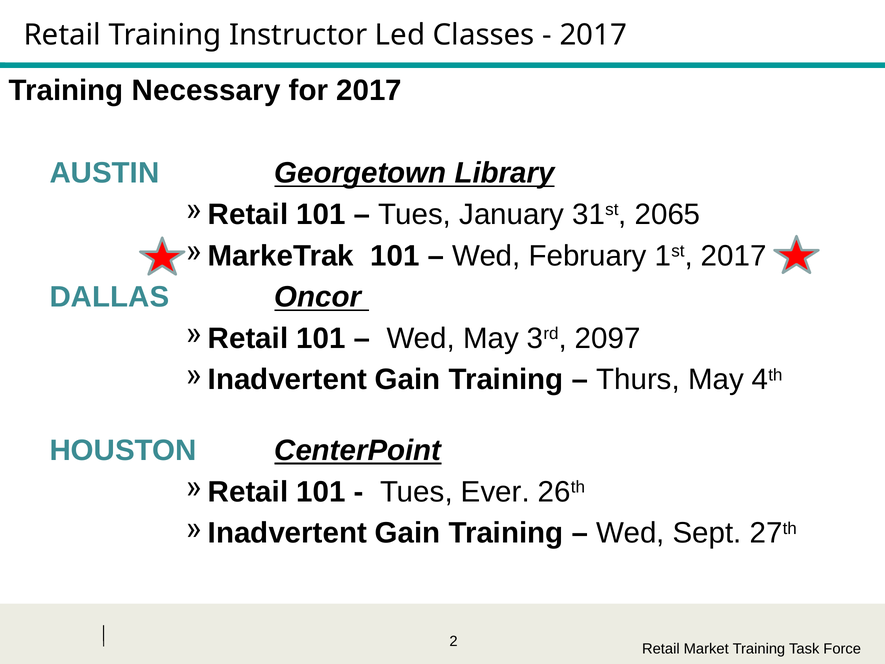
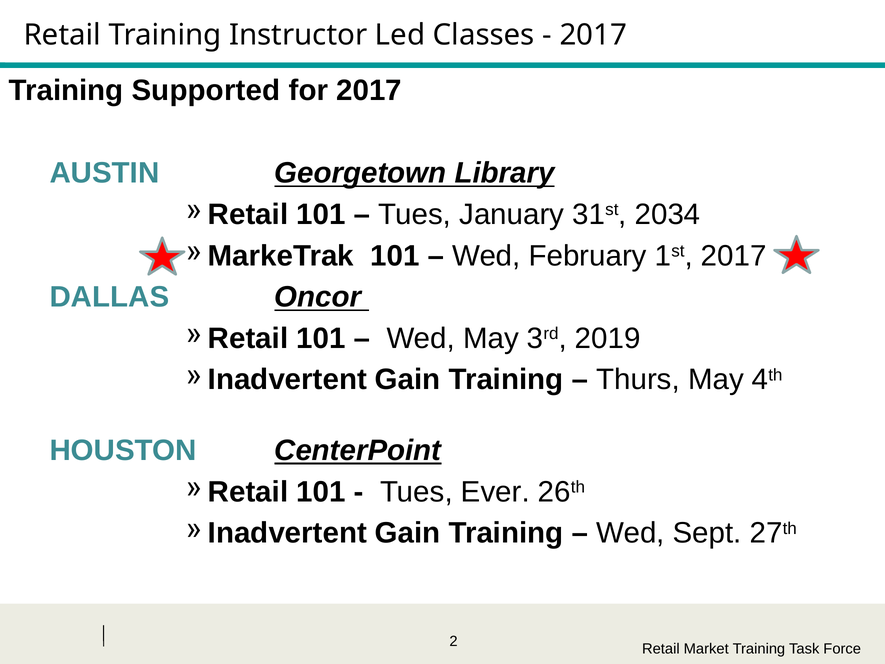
Necessary: Necessary -> Supported (206, 91)
2065: 2065 -> 2034 (668, 214)
2097: 2097 -> 2019 (608, 338)
